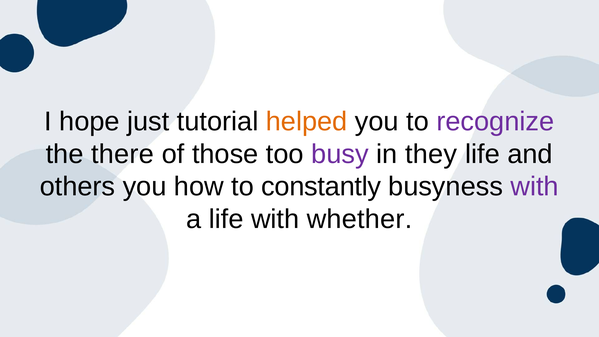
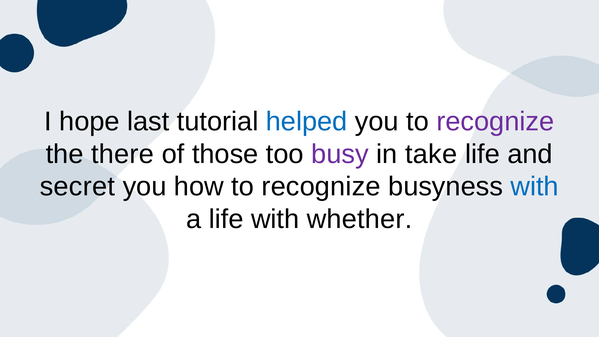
just: just -> last (148, 121)
helped colour: orange -> blue (307, 121)
they: they -> take (431, 154)
others: others -> secret (77, 187)
how to constantly: constantly -> recognize (321, 187)
with colour: purple -> blue (535, 187)
